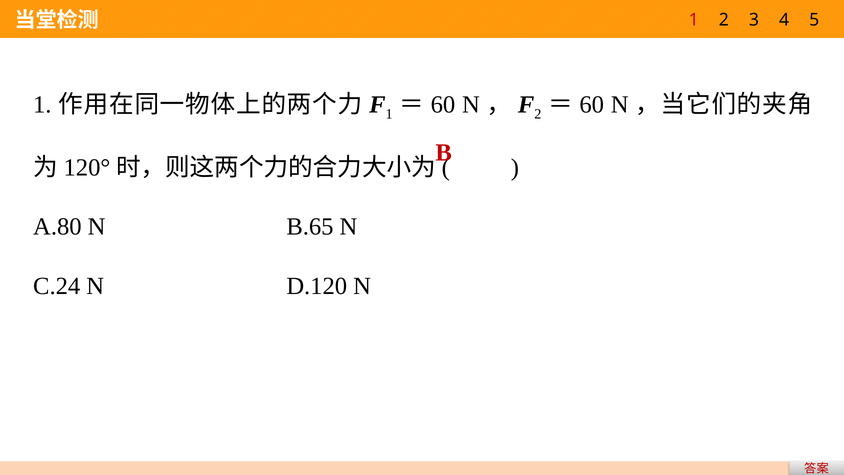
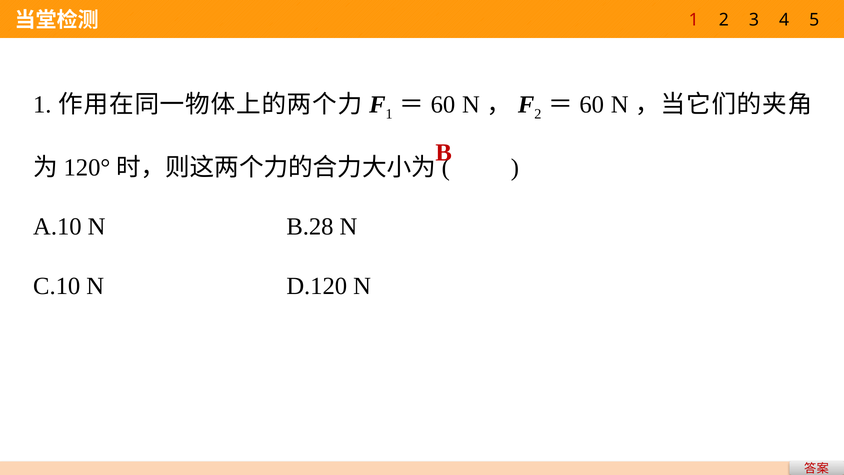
A.80: A.80 -> A.10 (57, 227)
B.65: B.65 -> B.28 (310, 227)
C.24: C.24 -> C.10 (57, 286)
